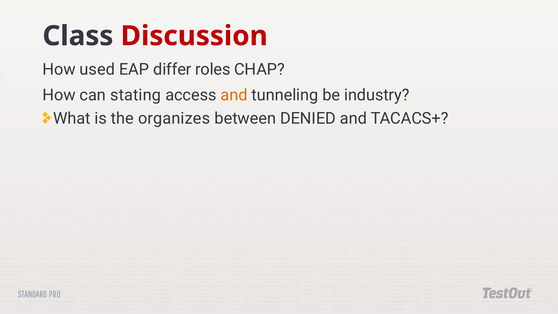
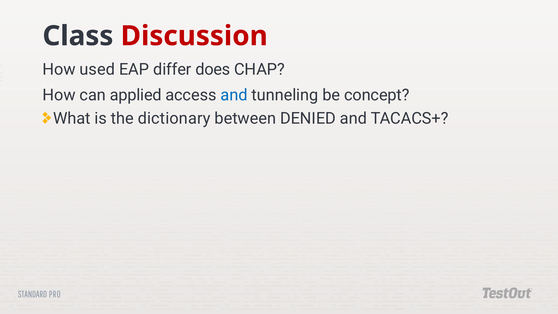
roles: roles -> does (213, 69)
stating: stating -> applied (136, 95)
and colour: orange -> blue (234, 95)
industry: industry -> concept (377, 95)
organizes: organizes -> dictionary (174, 118)
